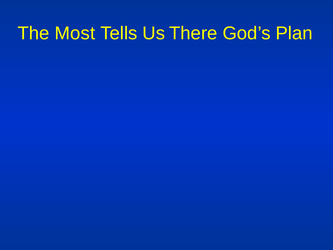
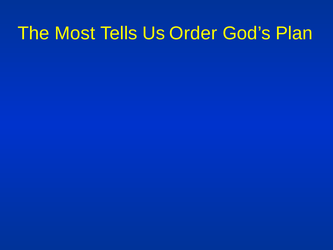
There: There -> Order (193, 33)
